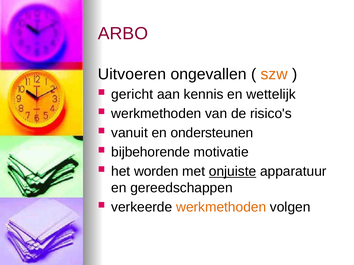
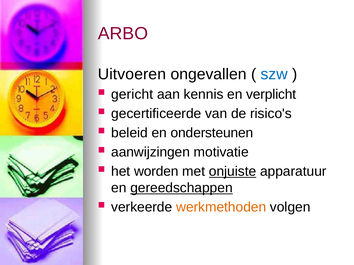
szw colour: orange -> blue (274, 74)
wettelijk: wettelijk -> verplicht (271, 95)
werkmethoden: werkmethoden -> gecertificeerde (156, 114)
vanuit: vanuit -> beleid (130, 133)
bijbehorende: bijbehorende -> aanwijzingen (151, 152)
gereedschappen underline: none -> present (181, 188)
